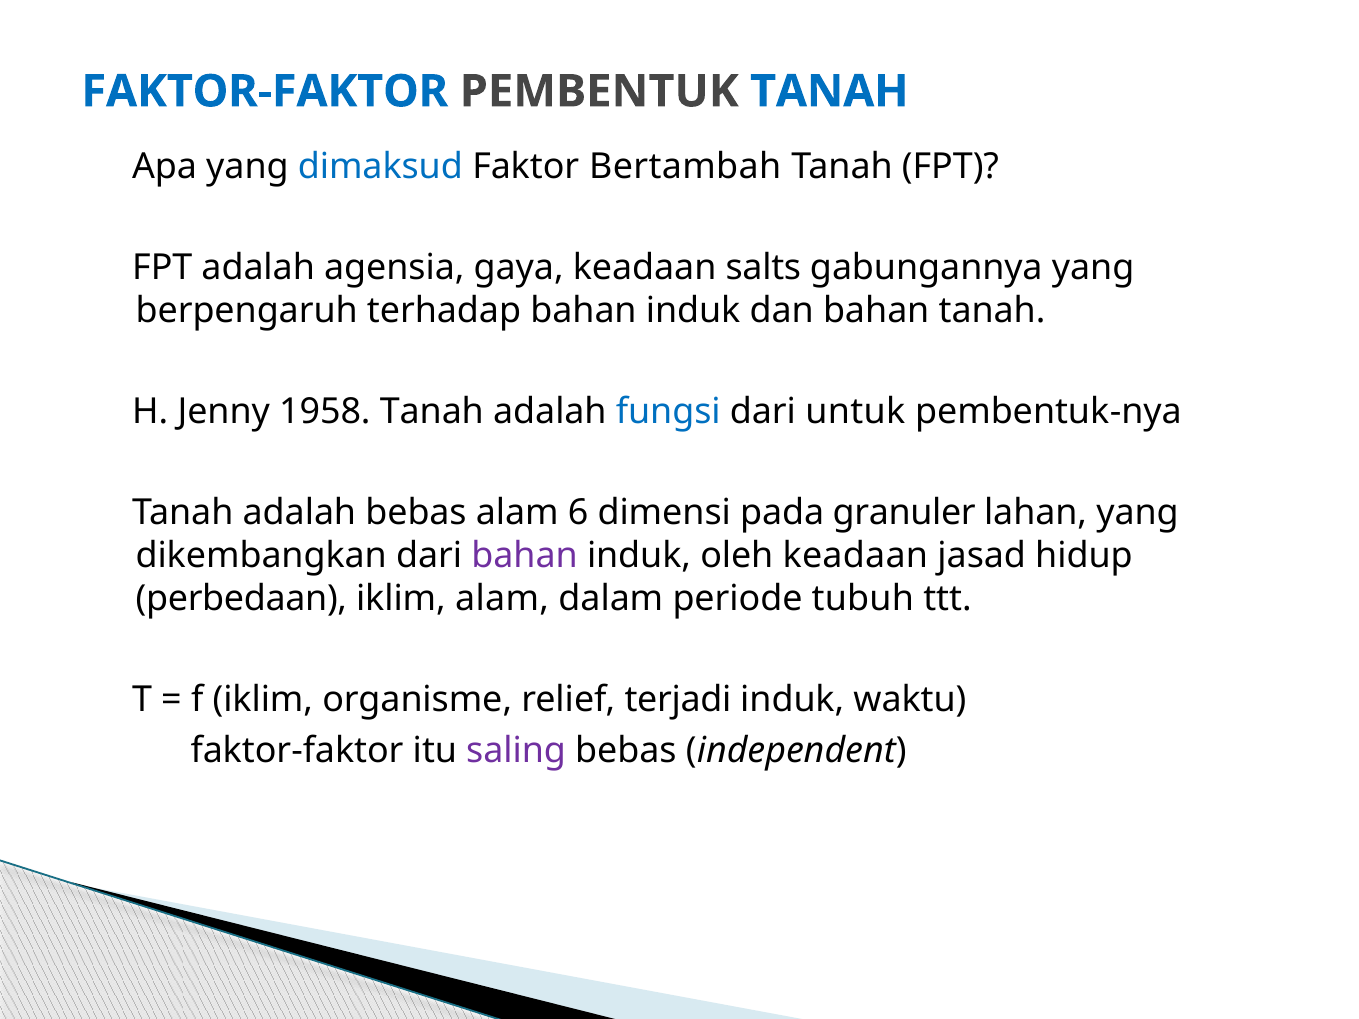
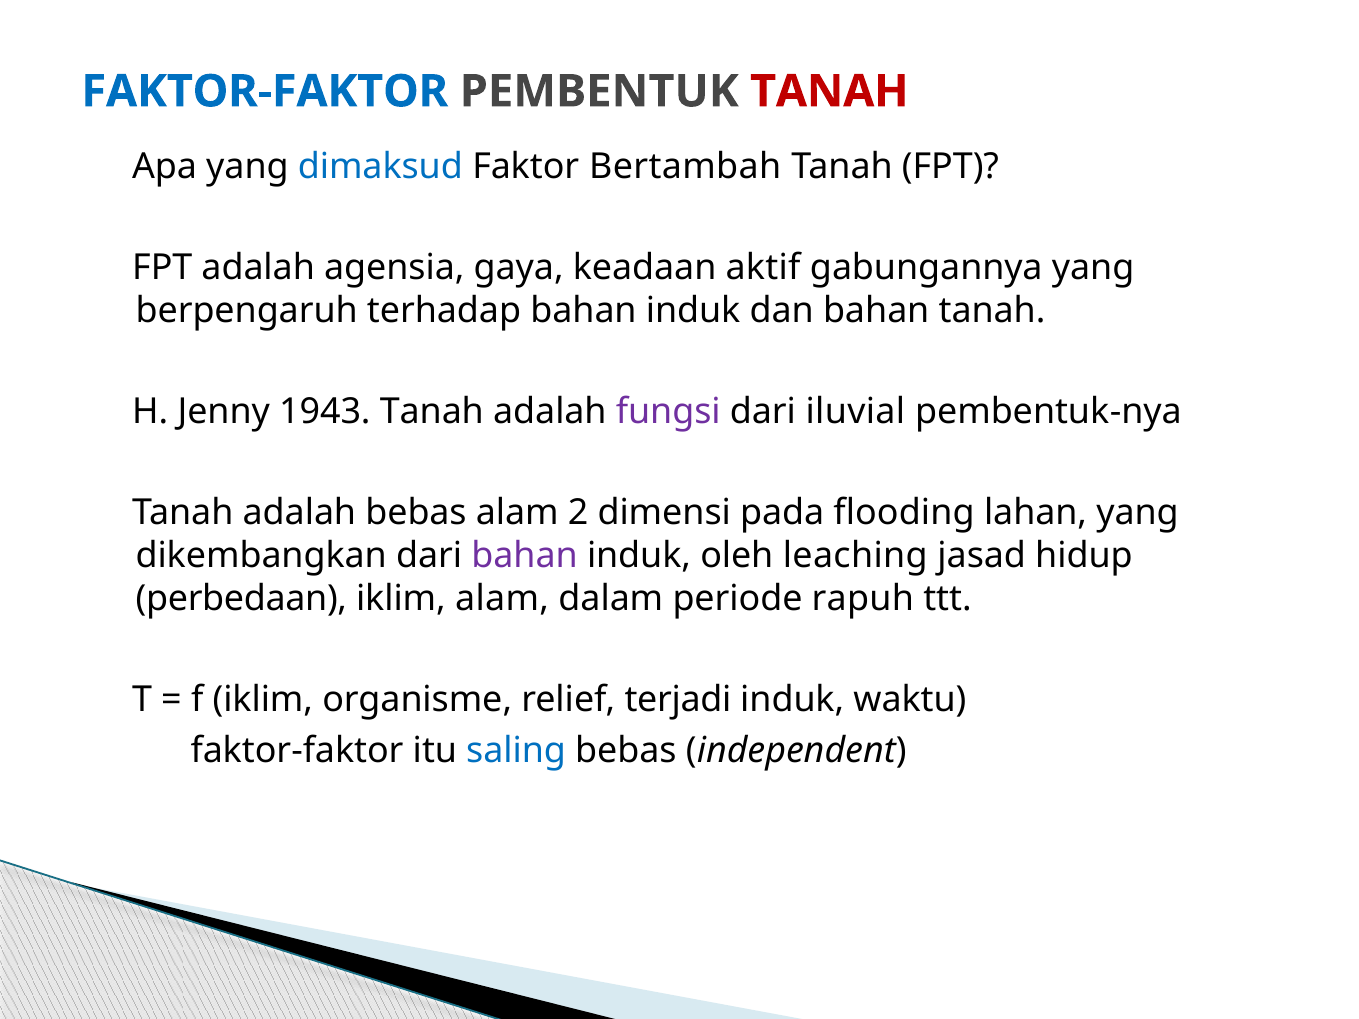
TANAH colour: blue -> red (829, 92)
salts: salts -> aktif (763, 268)
1958: 1958 -> 1943 (325, 412)
fungsi colour: blue -> purple (668, 412)
untuk: untuk -> iluvial (855, 412)
6: 6 -> 2 (578, 513)
granuler: granuler -> flooding (904, 513)
oleh keadaan: keadaan -> leaching (855, 556)
tubuh: tubuh -> rapuh (863, 599)
saling colour: purple -> blue (516, 751)
